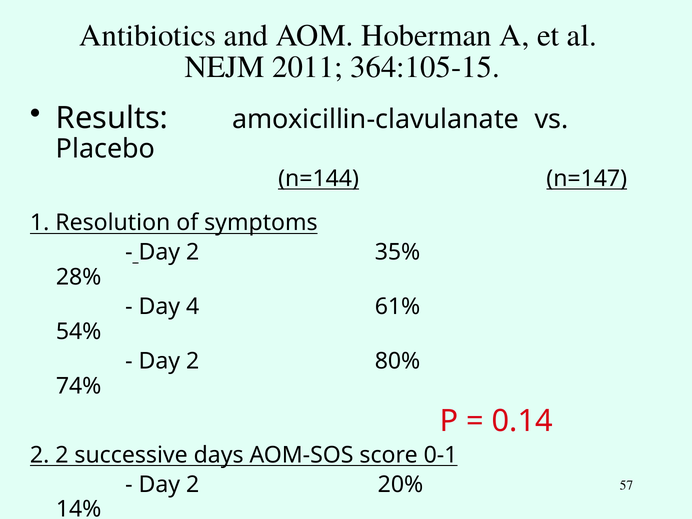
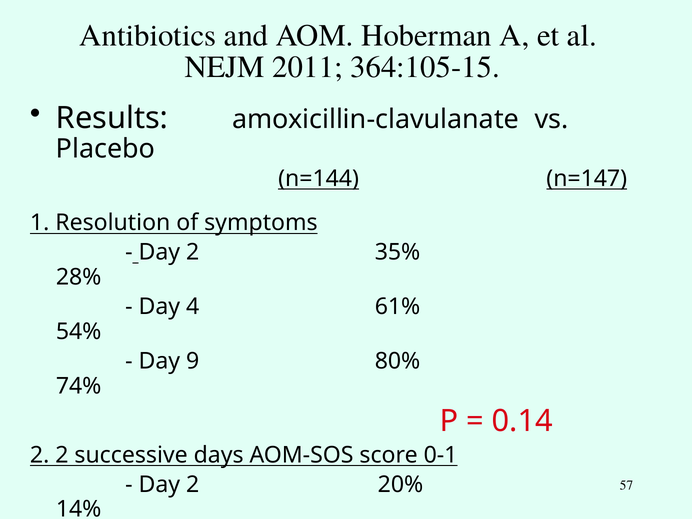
2: 2 -> 9 (193, 361)
